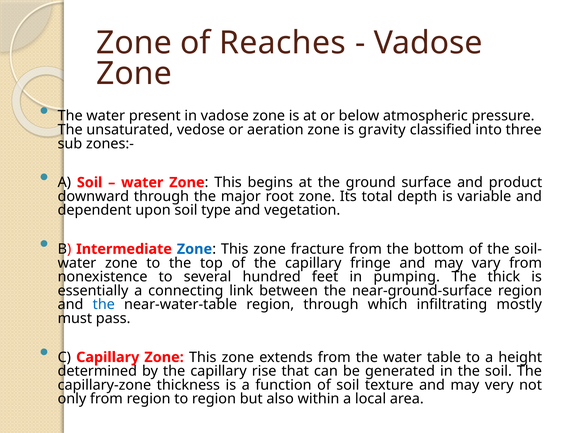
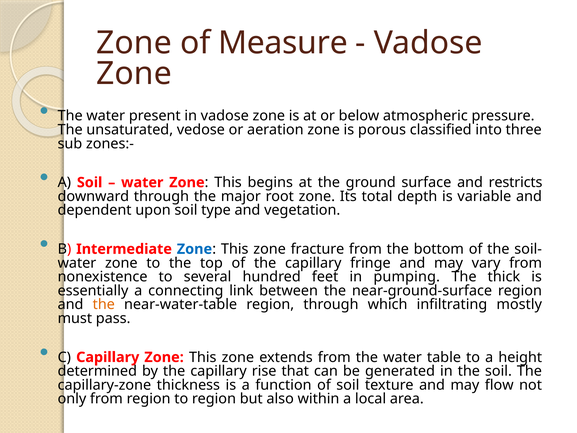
Reaches: Reaches -> Measure (283, 43)
gravity: gravity -> porous (382, 130)
product: product -> restricts (516, 182)
the colour: blue -> orange (104, 304)
very: very -> flow (499, 385)
